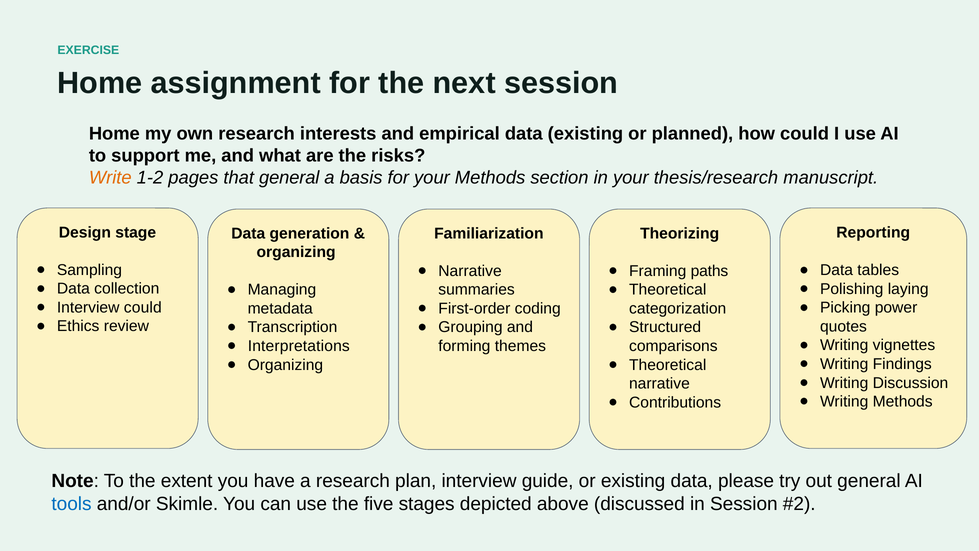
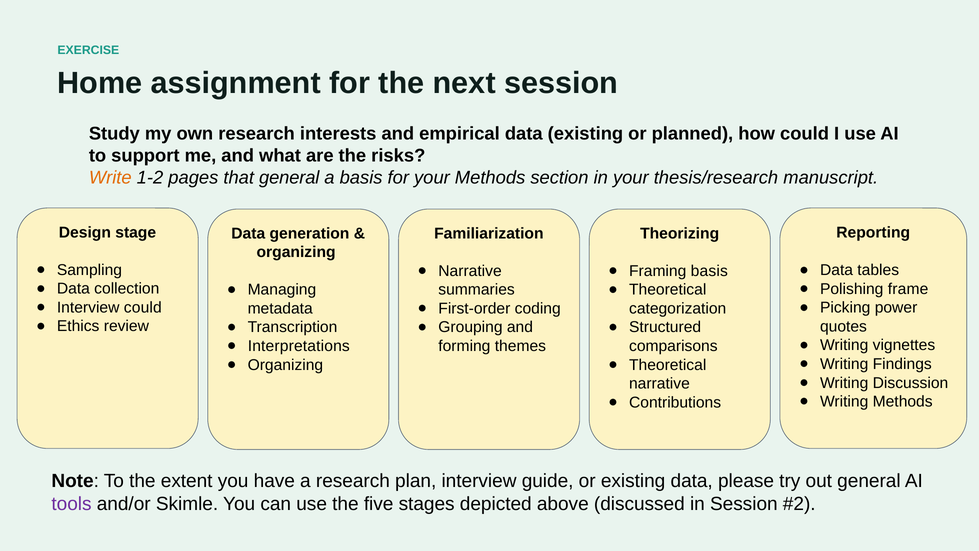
Home: Home -> Study (114, 133)
Framing paths: paths -> basis (709, 271)
laying: laying -> frame (908, 289)
tools colour: blue -> purple (72, 504)
